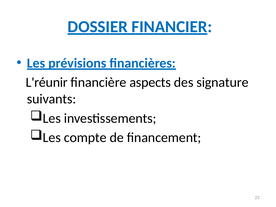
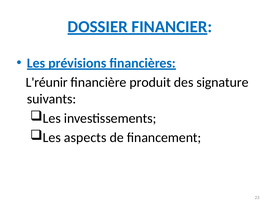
aspects: aspects -> produit (150, 82)
compte: compte -> aspects (85, 138)
